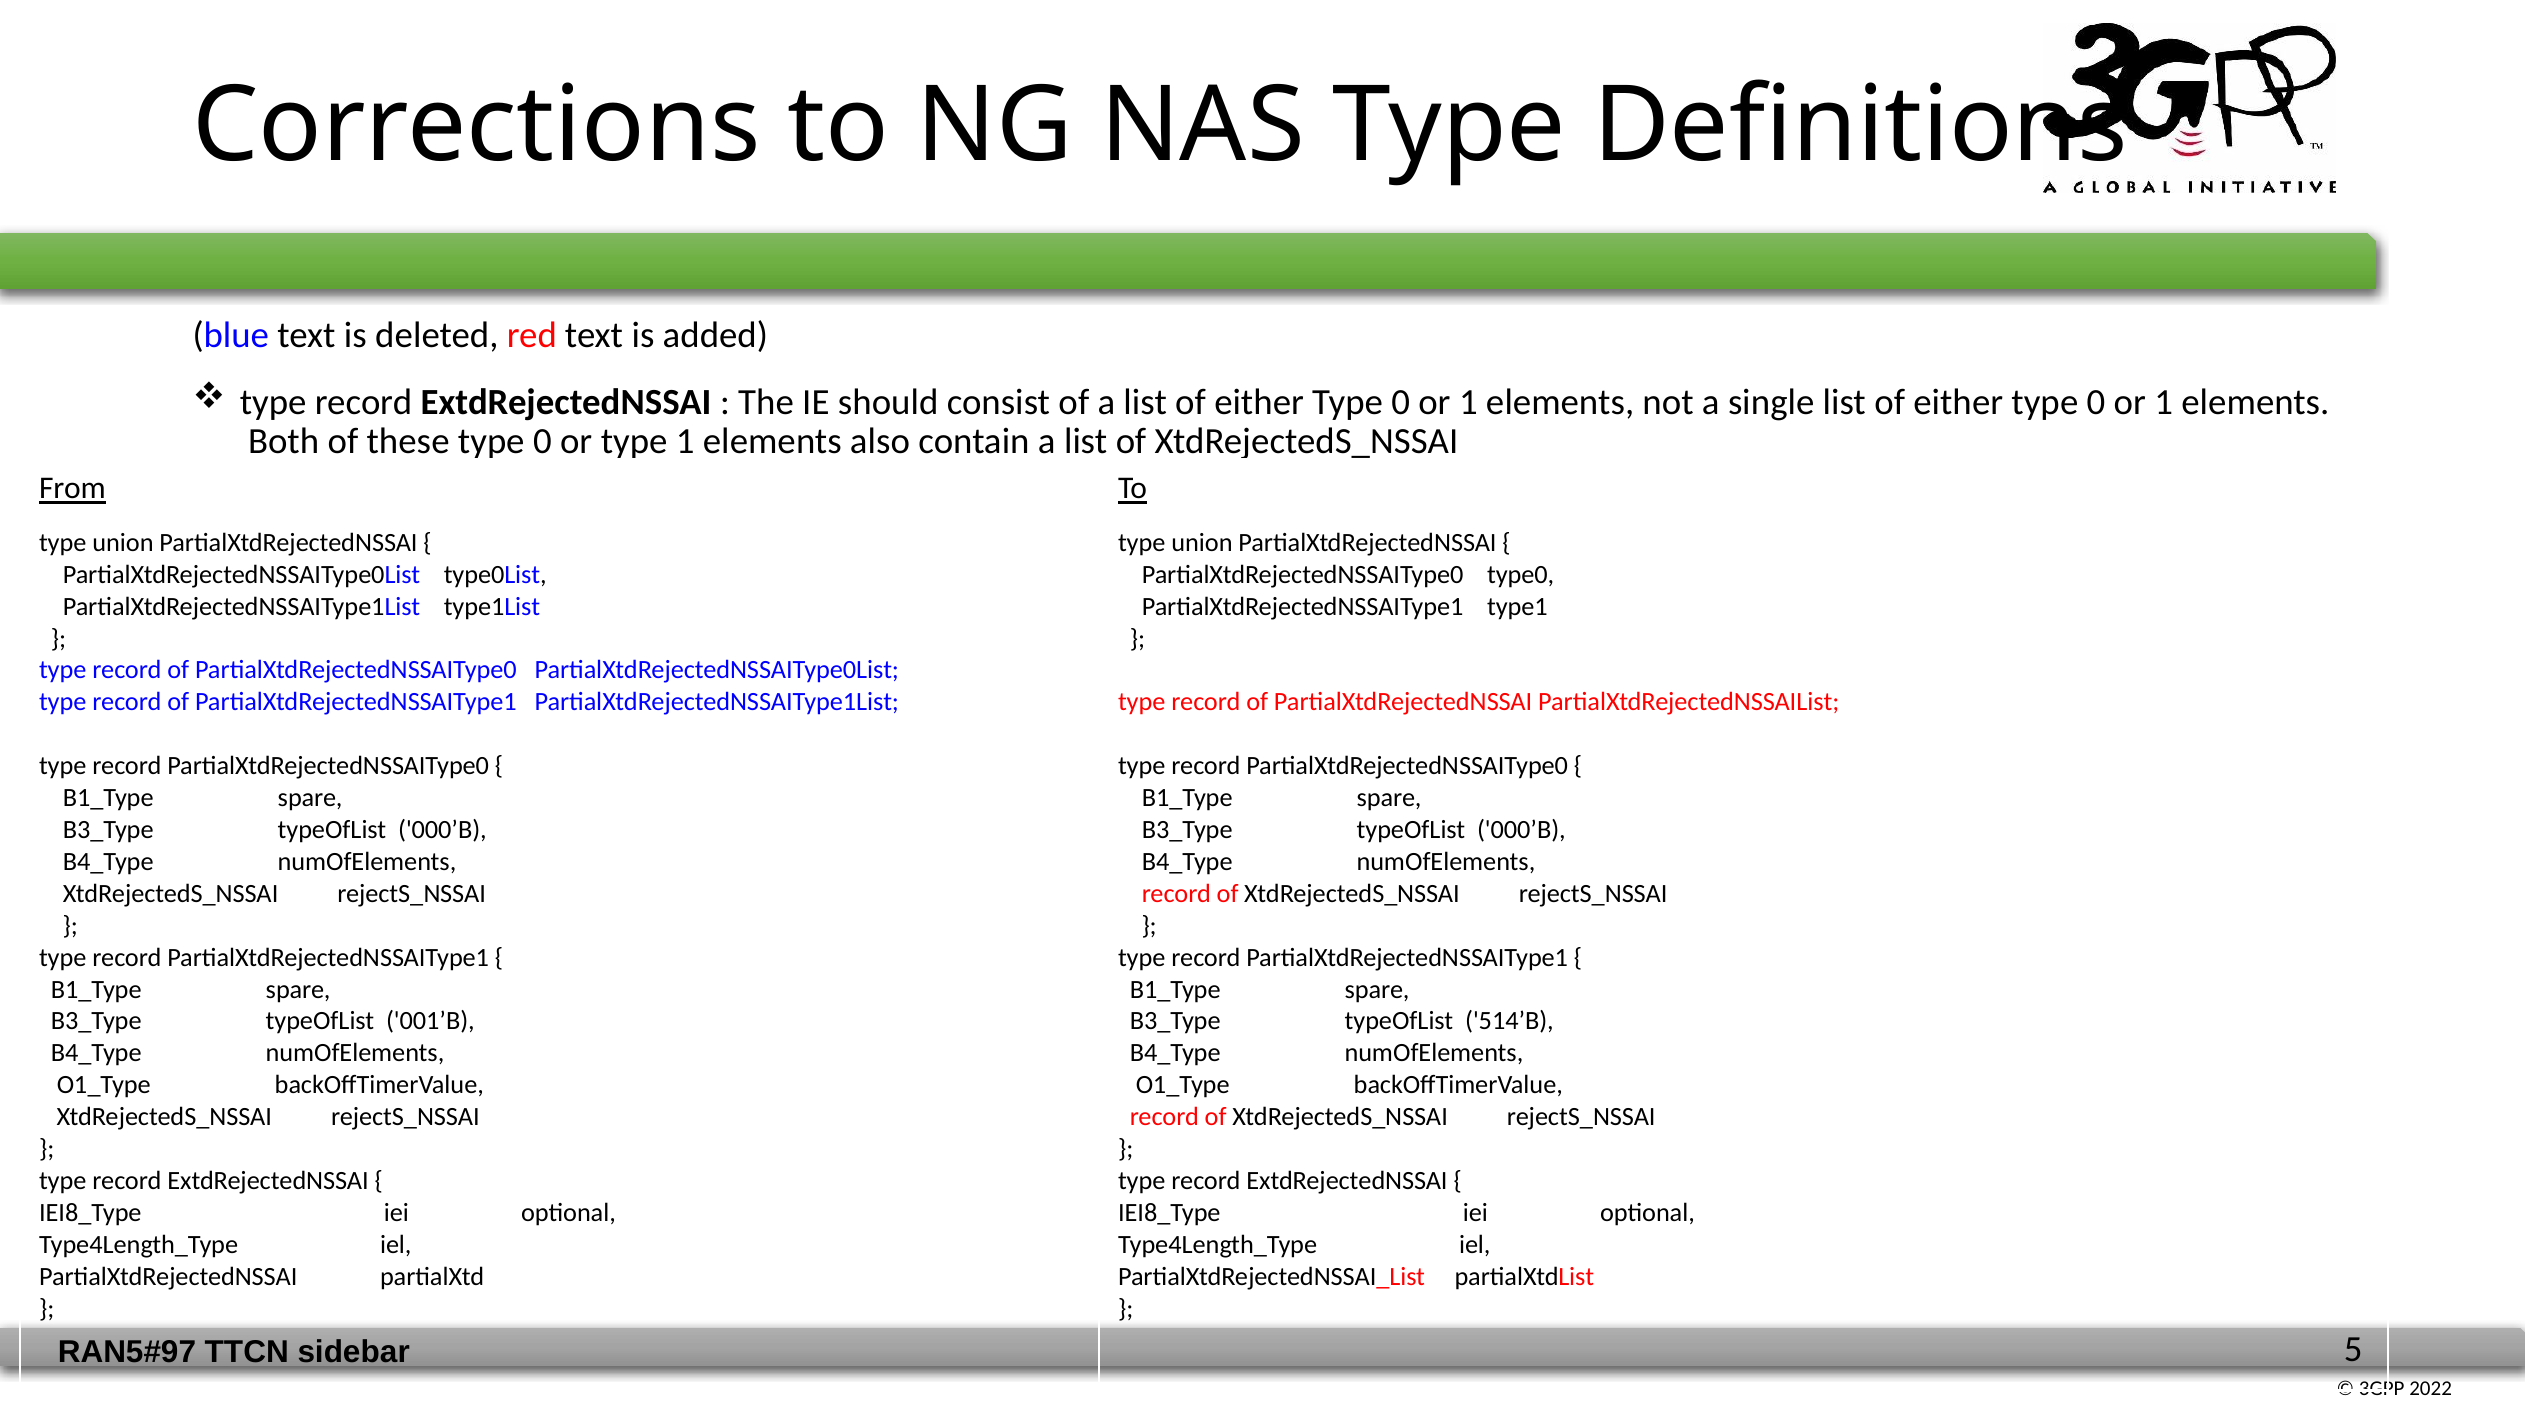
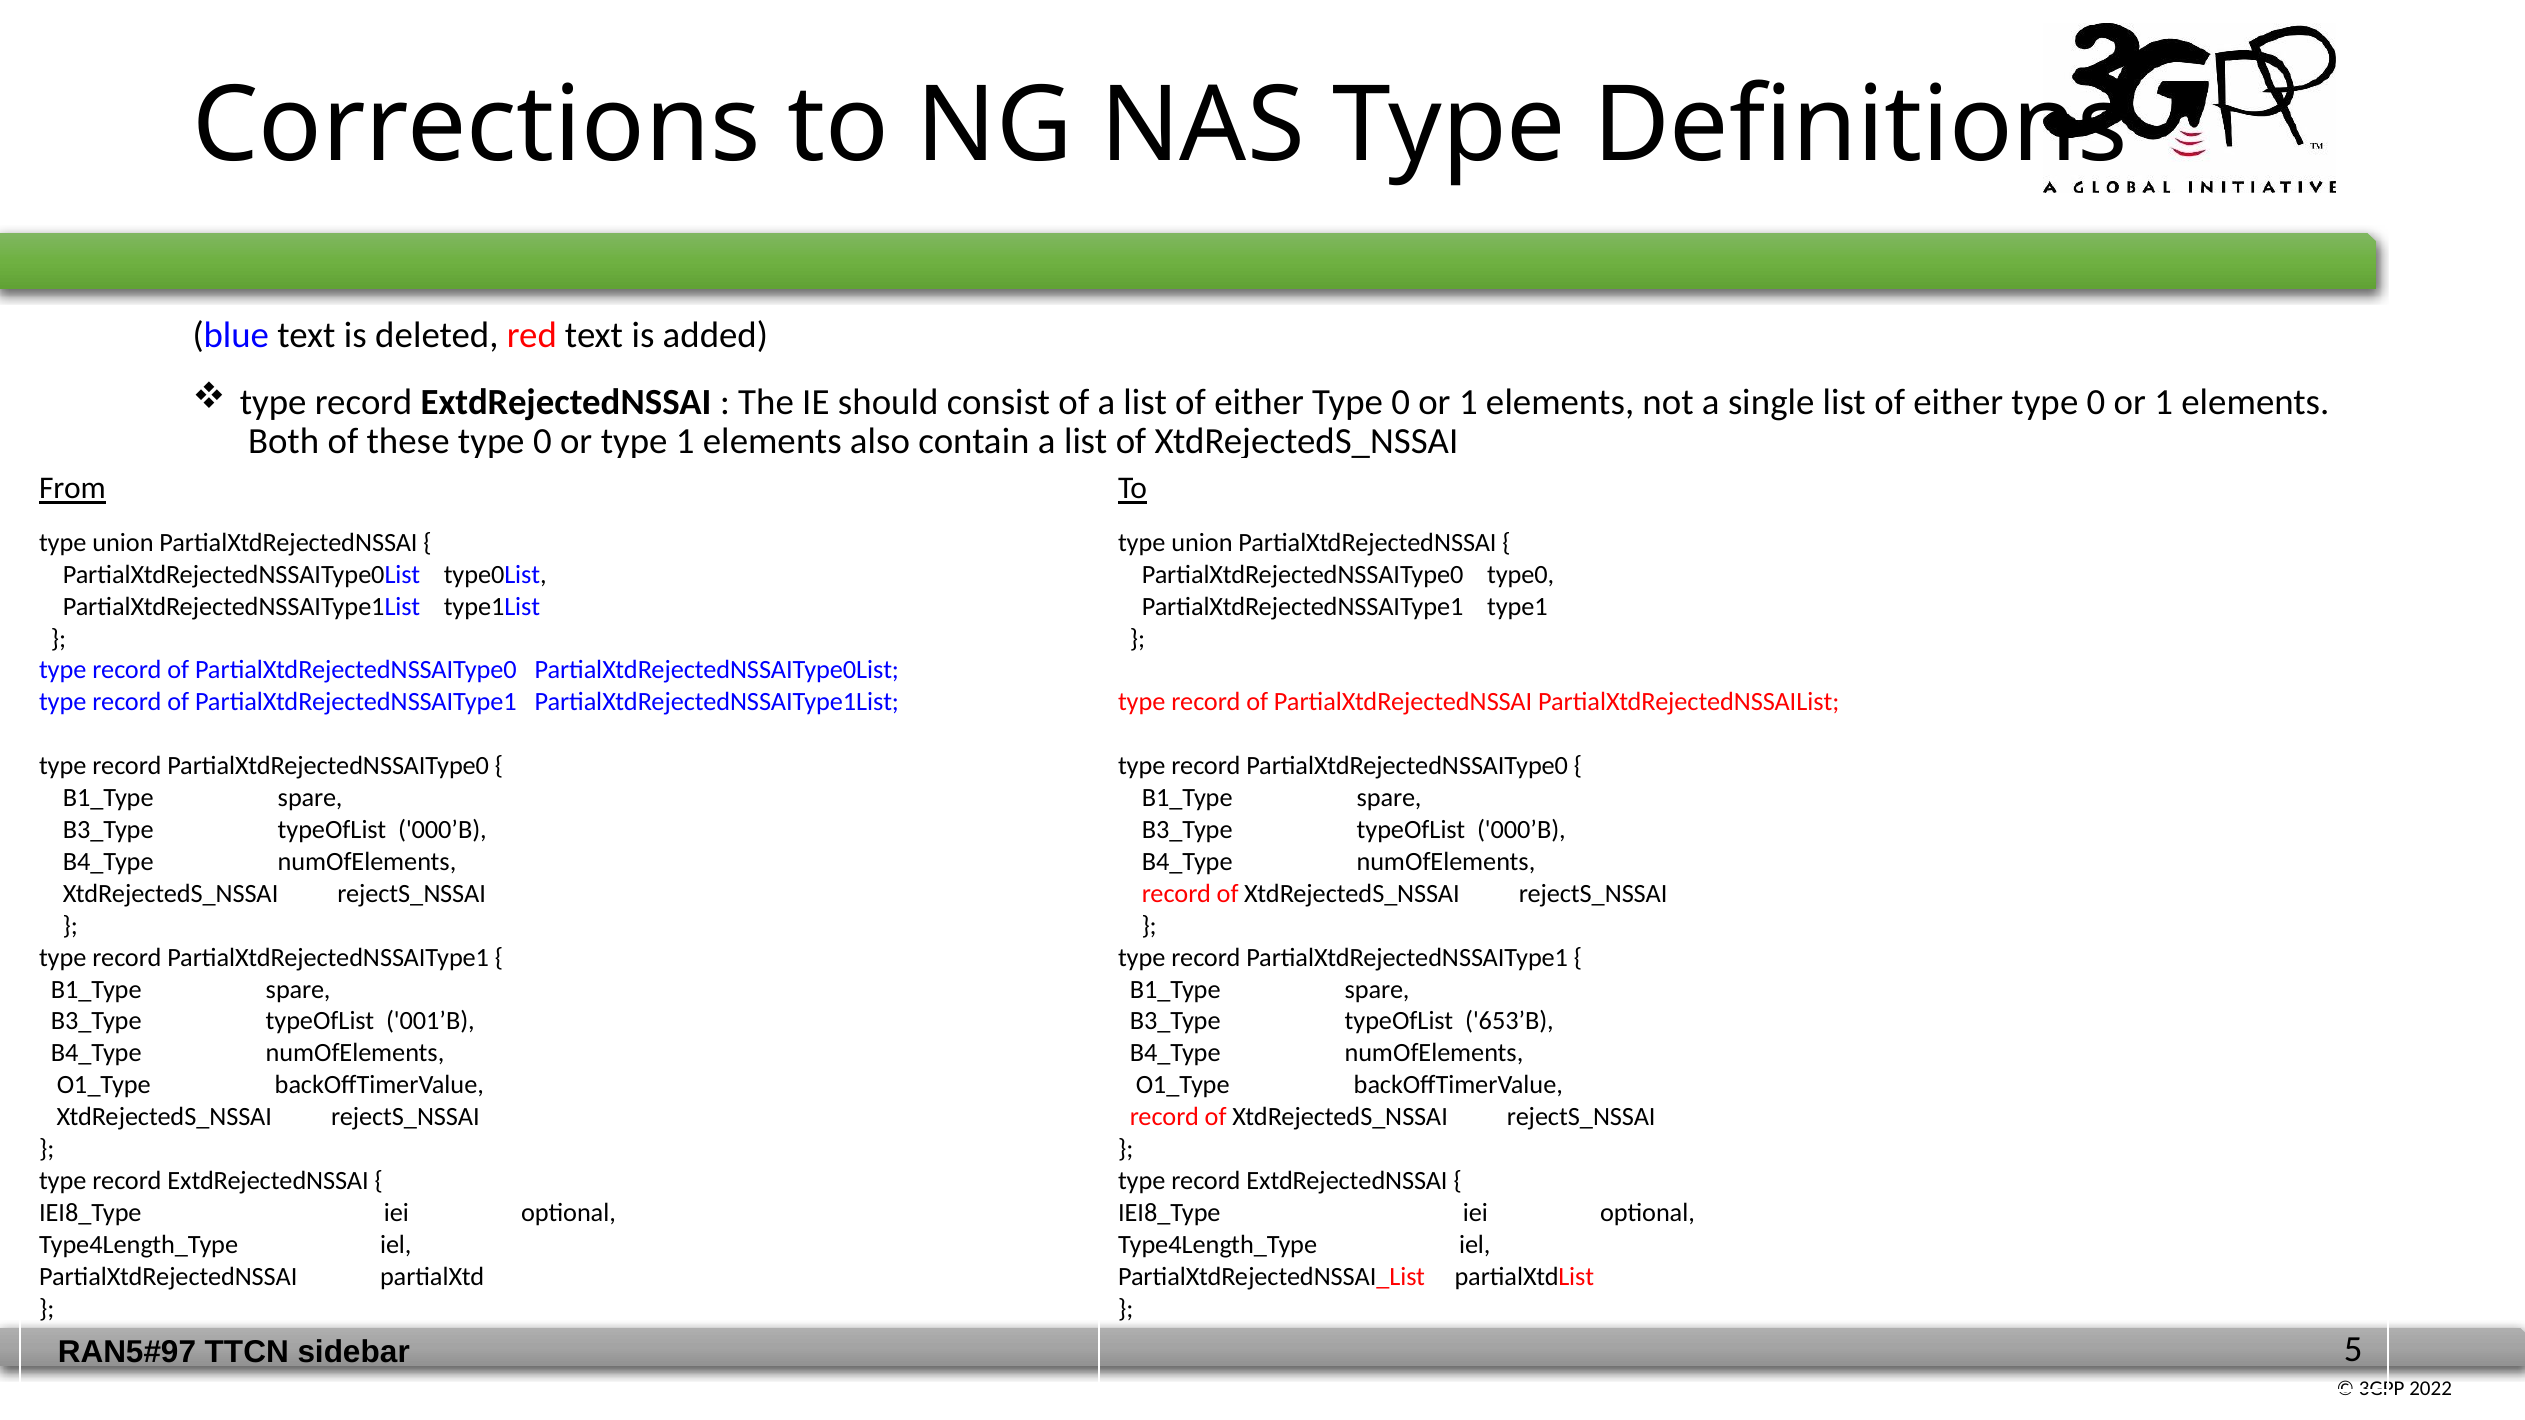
514’B: 514’B -> 653’B (1509, 1021)
